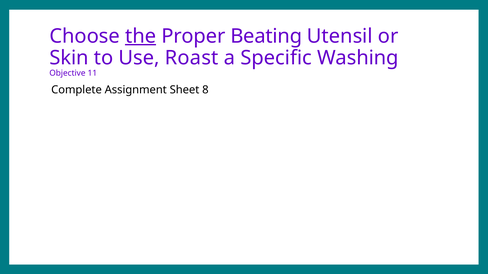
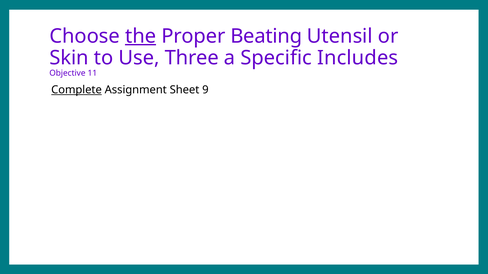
Roast: Roast -> Three (192, 58)
Washing: Washing -> Includes (358, 58)
Complete underline: none -> present (77, 90)
8: 8 -> 9 (205, 90)
